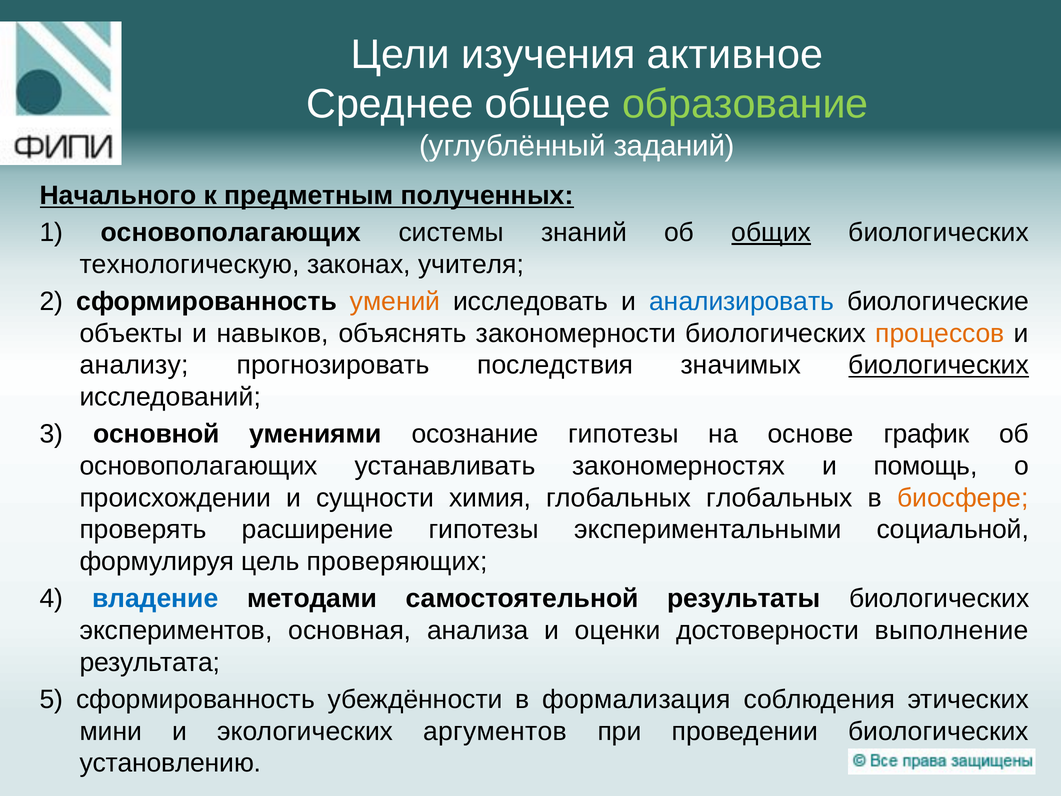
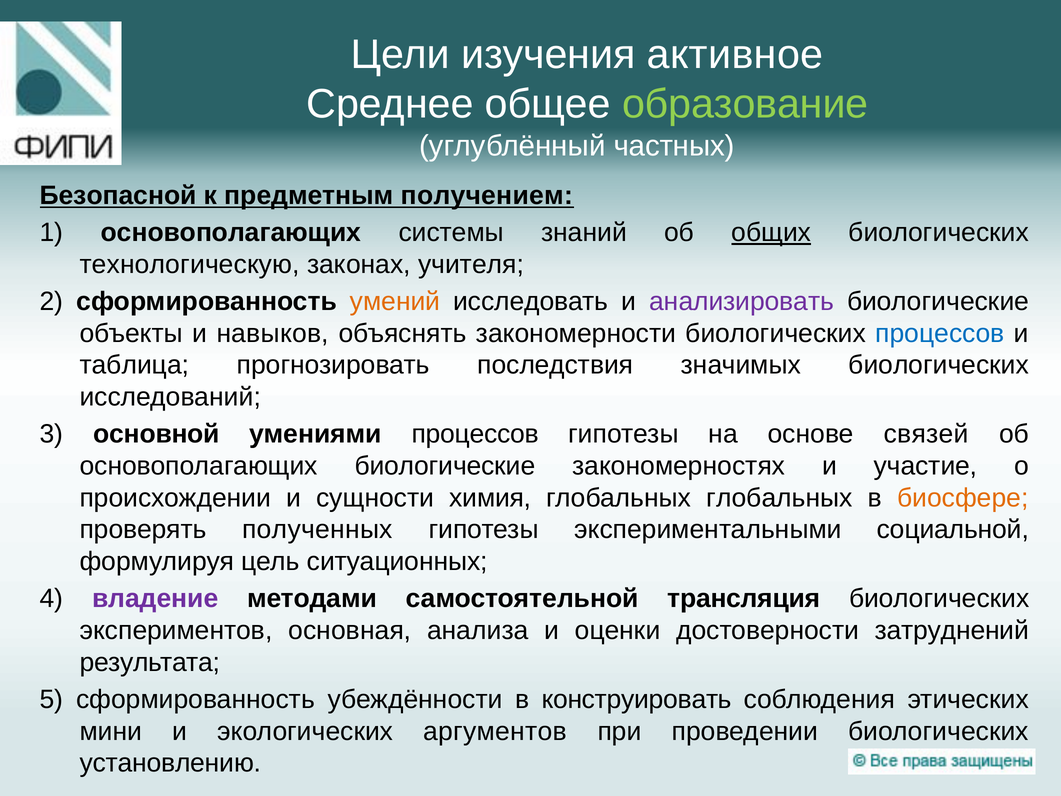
заданий: заданий -> частных (674, 146)
Начального: Начального -> Безопасной (118, 195)
полученных: полученных -> получением (487, 195)
анализировать colour: blue -> purple (742, 301)
процессов colour: orange -> blue (940, 333)
анализу: анализу -> таблица (134, 365)
биологических underline: present -> none (939, 365)
умениями осознание: осознание -> процессов (475, 434)
график: график -> связей (926, 434)
основополагающих устанавливать: устанавливать -> биологические (445, 466)
помощь: помощь -> участие (925, 466)
расширение: расширение -> полученных (317, 530)
проверяющих: проверяющих -> ситуационных (397, 561)
владение colour: blue -> purple (155, 599)
результаты: результаты -> трансляция (744, 599)
выполнение: выполнение -> затруднений (952, 630)
формализация: формализация -> конструировать (637, 699)
